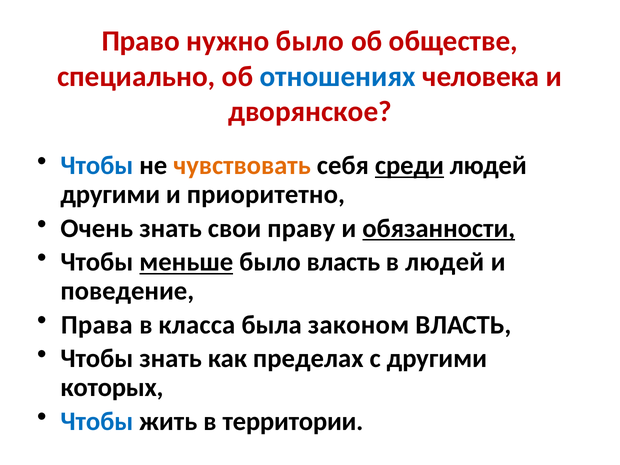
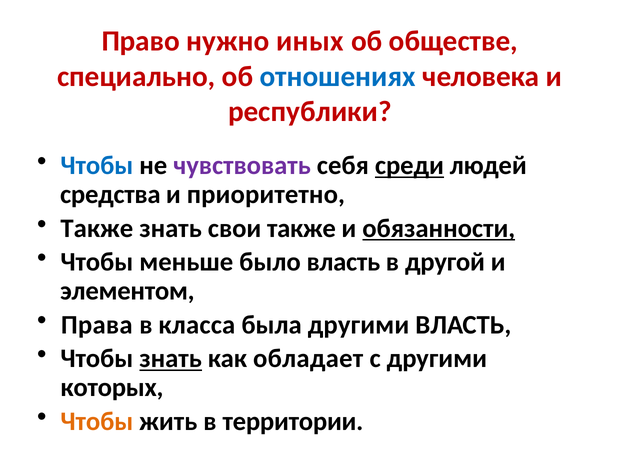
нужно было: было -> иных (310, 41)
дворянское: дворянское -> республики (310, 112)
чувствовать colour: orange -> purple (242, 166)
другими: другими -> средства (110, 195)
Очень: Очень -> Также (97, 228)
свои праву: праву -> также (301, 228)
меньше underline: present -> none (186, 262)
в людей: людей -> другой (445, 262)
поведение: поведение -> элементом (127, 291)
была законом: законом -> другими (359, 325)
знать underline: none -> present (171, 359)
пределах: пределах -> обладает (308, 359)
Чтобы colour: blue -> orange (97, 421)
